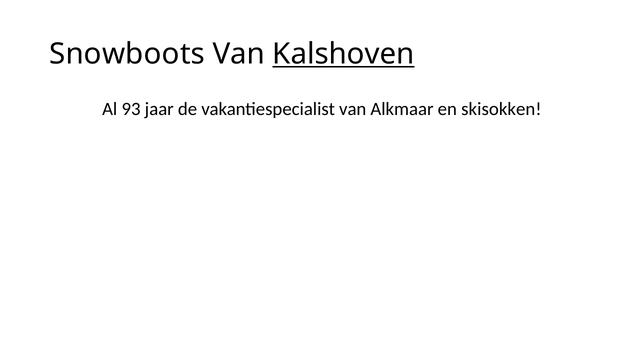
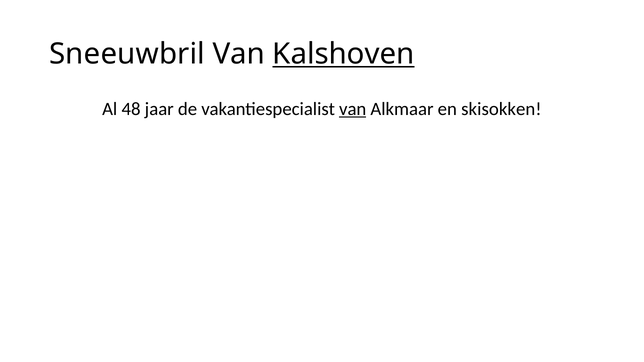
Snowboots: Snowboots -> Sneeuwbril (127, 54)
93: 93 -> 48 (131, 109)
van underline: none -> present (353, 109)
